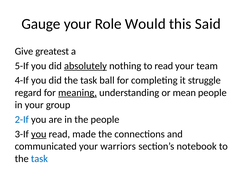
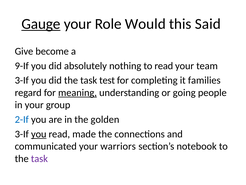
Gauge underline: none -> present (41, 24)
greatest: greatest -> become (52, 51)
5-If: 5-If -> 9-If (22, 66)
absolutely underline: present -> none (85, 66)
4-If: 4-If -> 3-If (22, 80)
ball: ball -> test (107, 80)
struggle: struggle -> families (204, 80)
mean: mean -> going (184, 92)
the people: people -> golden (105, 119)
task colour: blue -> purple (39, 158)
